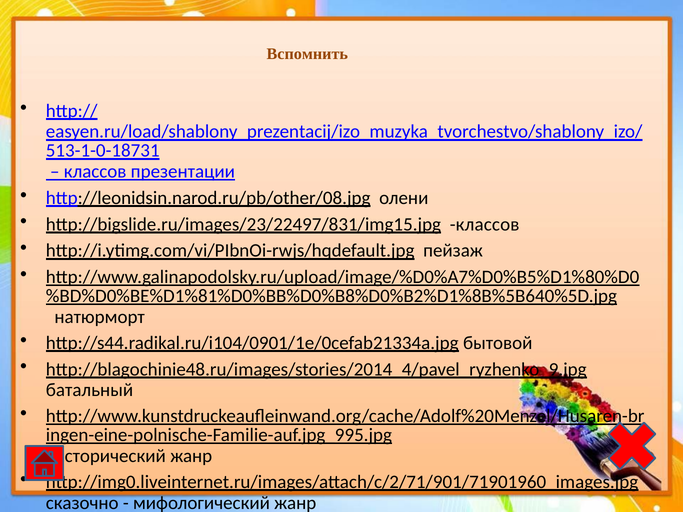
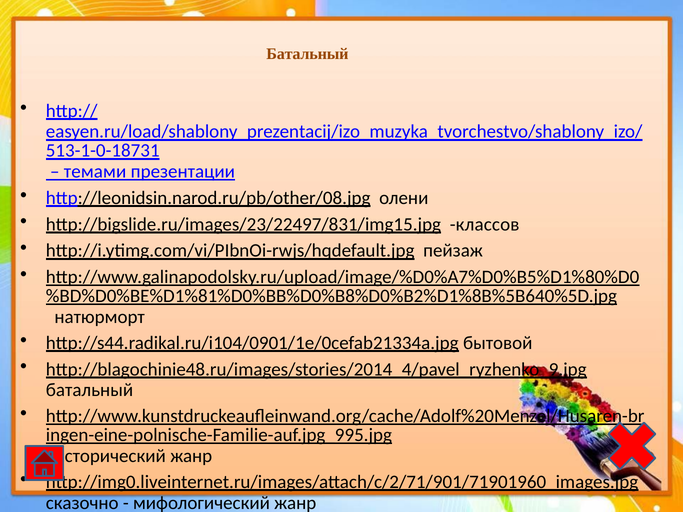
Вспомнить: Вспомнить -> Батальный (307, 54)
классов: классов -> темами (95, 172)
